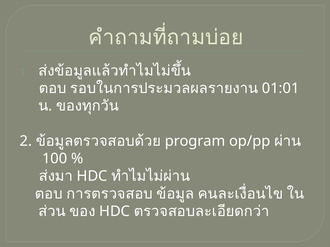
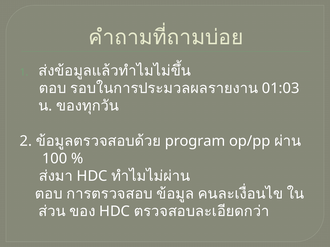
01:01: 01:01 -> 01:03 (281, 88)
